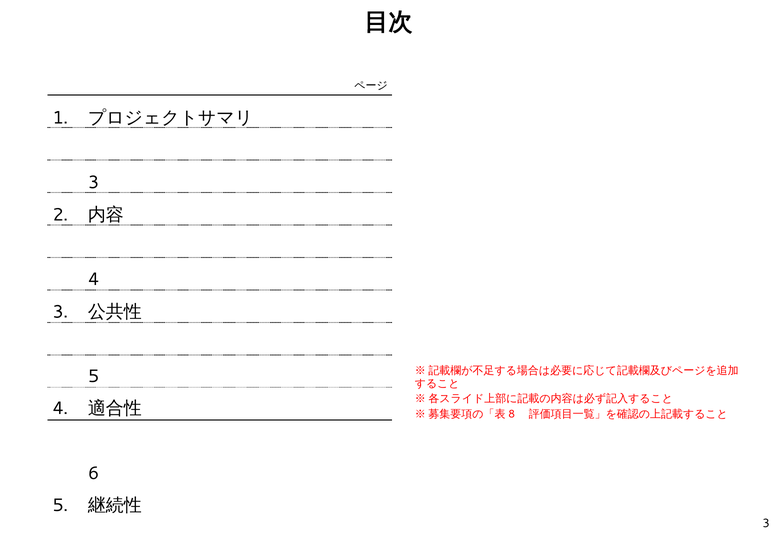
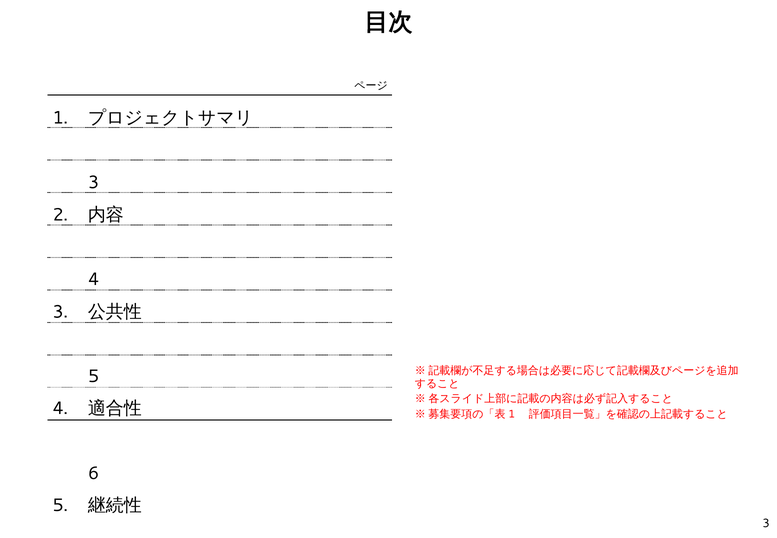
8: 8 -> 1 (512, 414)
